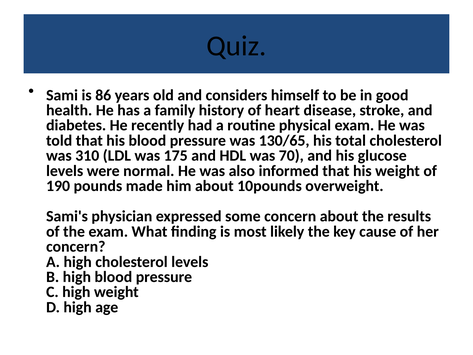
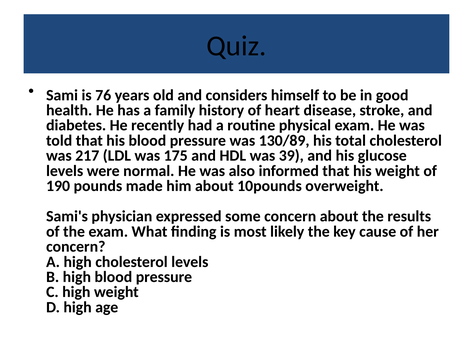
86: 86 -> 76 (103, 95)
130/65: 130/65 -> 130/89 (284, 140)
310: 310 -> 217 (87, 156)
70: 70 -> 39 (291, 156)
